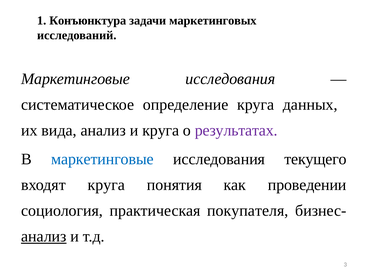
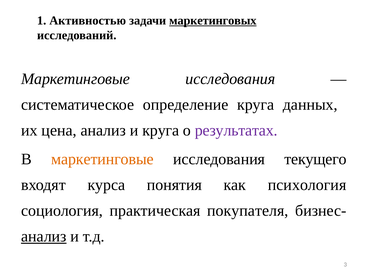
Конъюнктура: Конъюнктура -> Активностью (88, 21)
маркетинговых underline: none -> present (213, 21)
вида: вида -> цена (59, 130)
маркетинговые colour: blue -> orange (102, 159)
входят круга: круга -> курса (106, 185)
проведении: проведении -> психология (307, 185)
